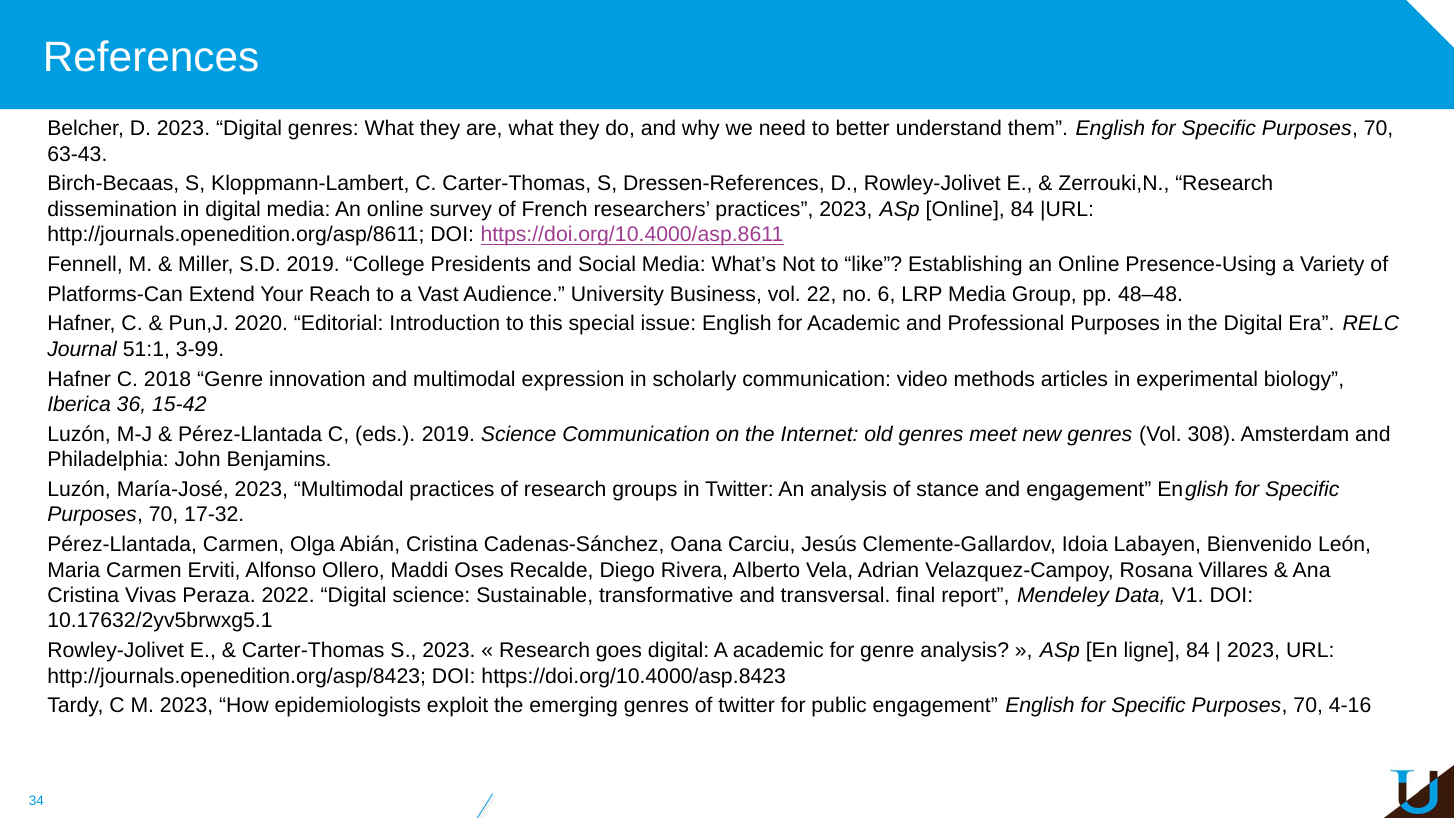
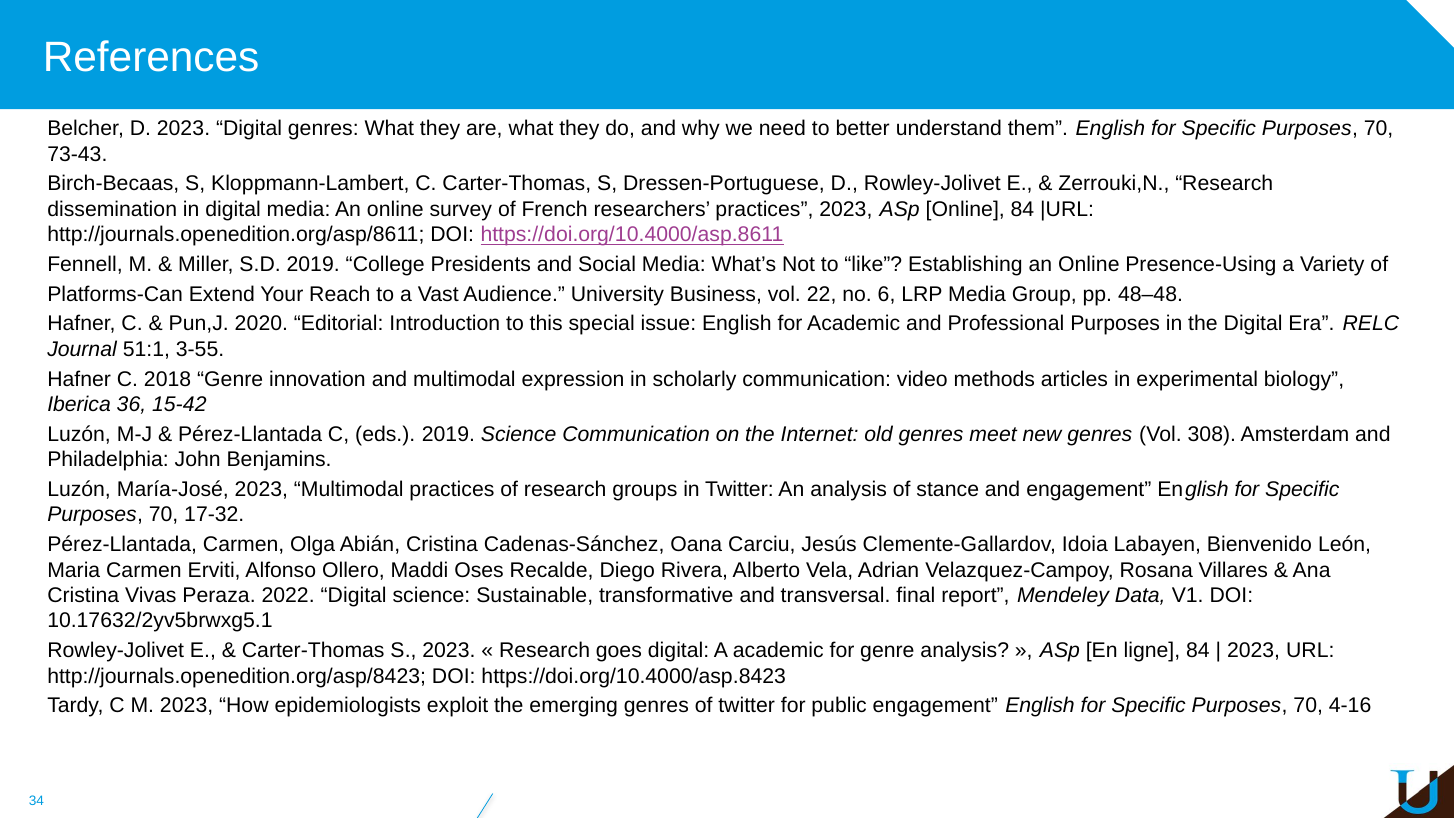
63-43: 63-43 -> 73-43 (77, 154)
Dressen-References: Dressen-References -> Dressen-Portuguese (724, 184)
3-99: 3-99 -> 3-55 (200, 349)
